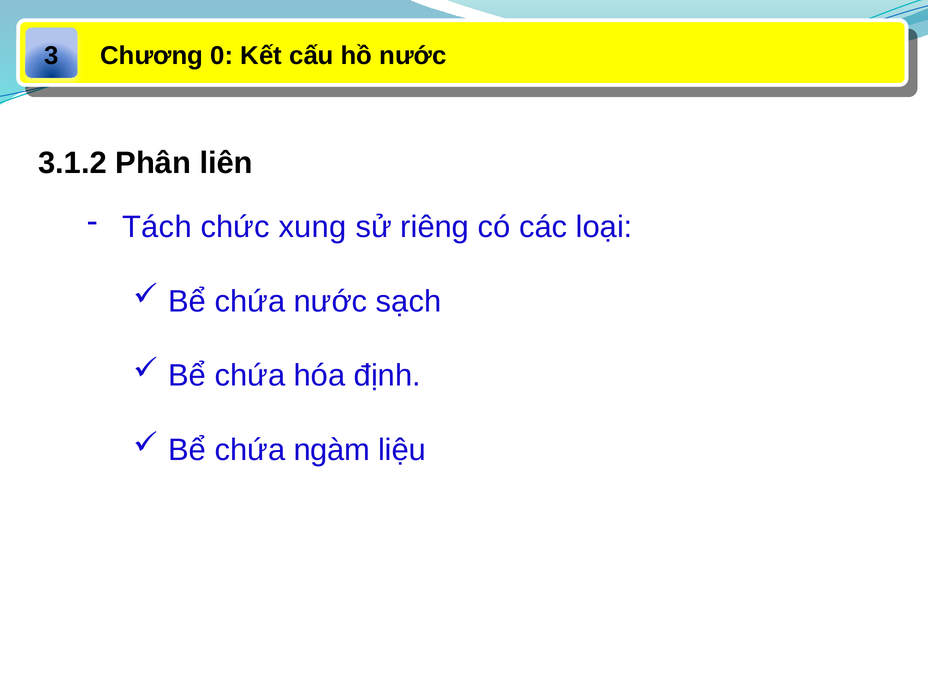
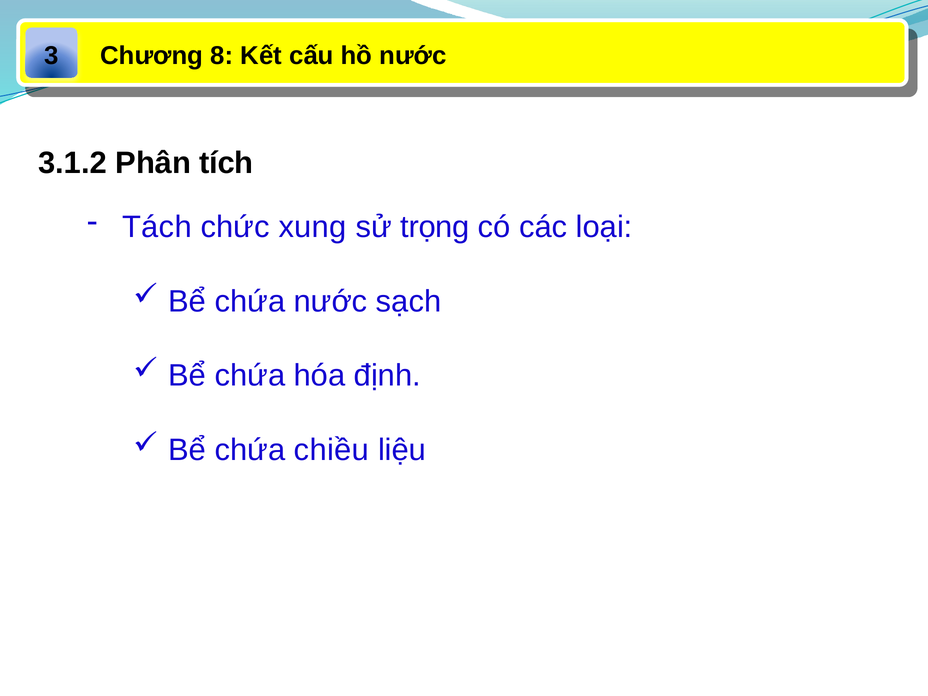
0: 0 -> 8 (222, 56)
liên: liên -> tích (226, 163)
riêng: riêng -> trọng (435, 227)
ngàm: ngàm -> chiều (331, 450)
